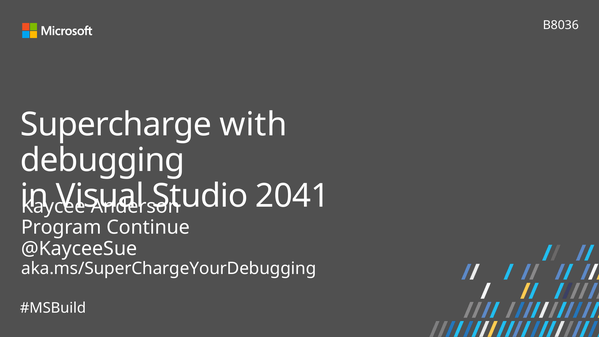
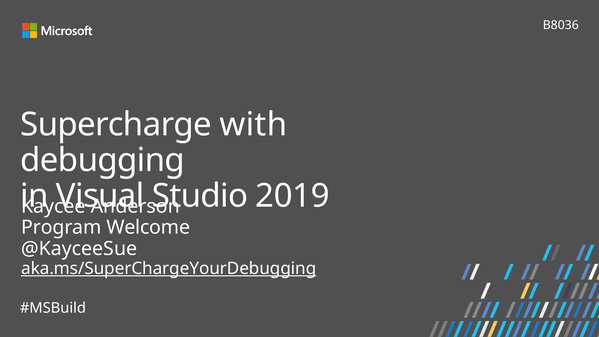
2041: 2041 -> 2019 (292, 196)
Continue: Continue -> Welcome (148, 227)
aka.ms/SuperChargeYourDebugging underline: none -> present (169, 268)
